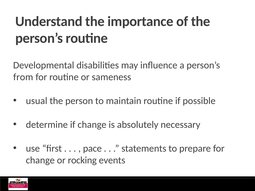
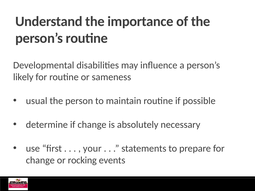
from: from -> likely (23, 77)
pace: pace -> your (92, 149)
